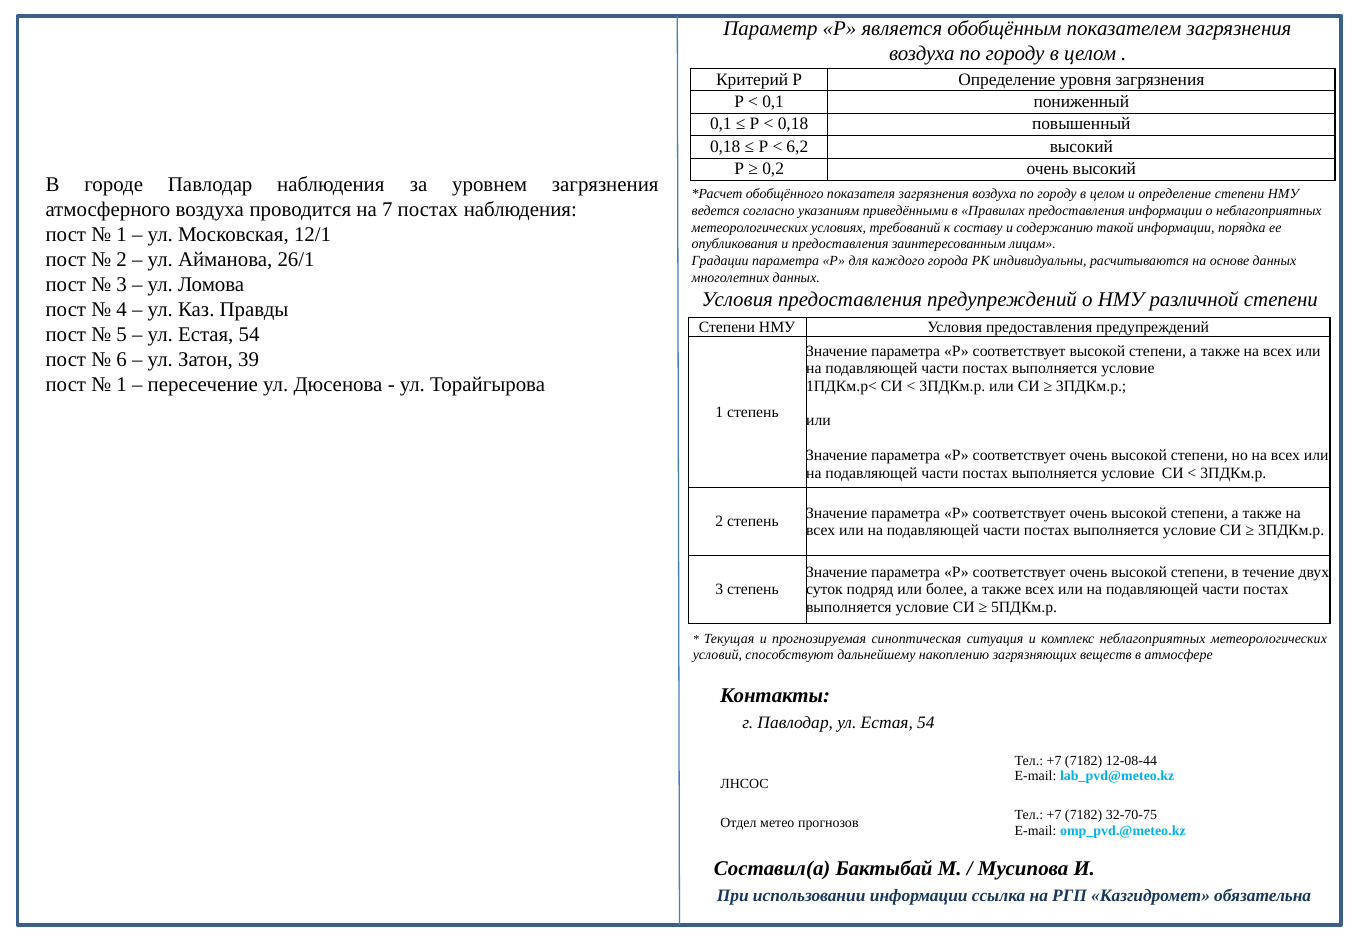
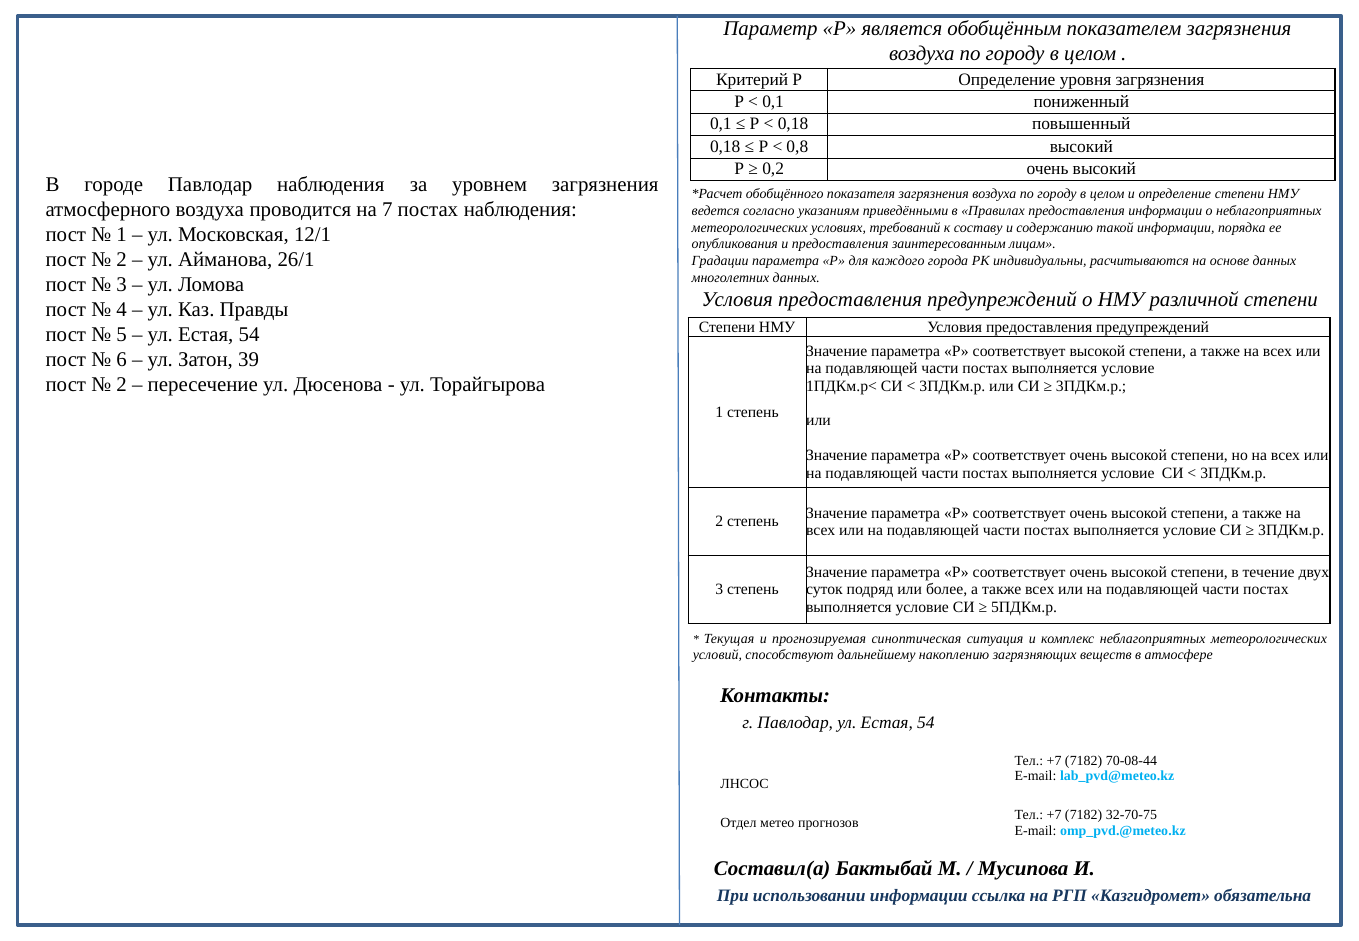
6,2: 6,2 -> 0,8 (797, 147)
1: 1 -> 2 (122, 385)
12-08-44: 12-08-44 -> 70-08-44 (1131, 761)
